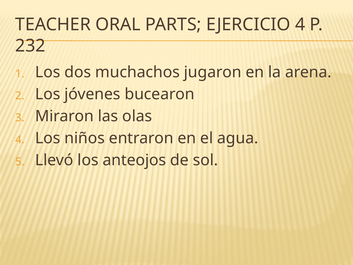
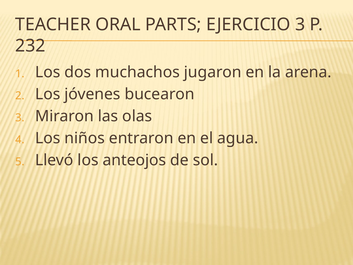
EJERCICIO 4: 4 -> 3 (300, 24)
